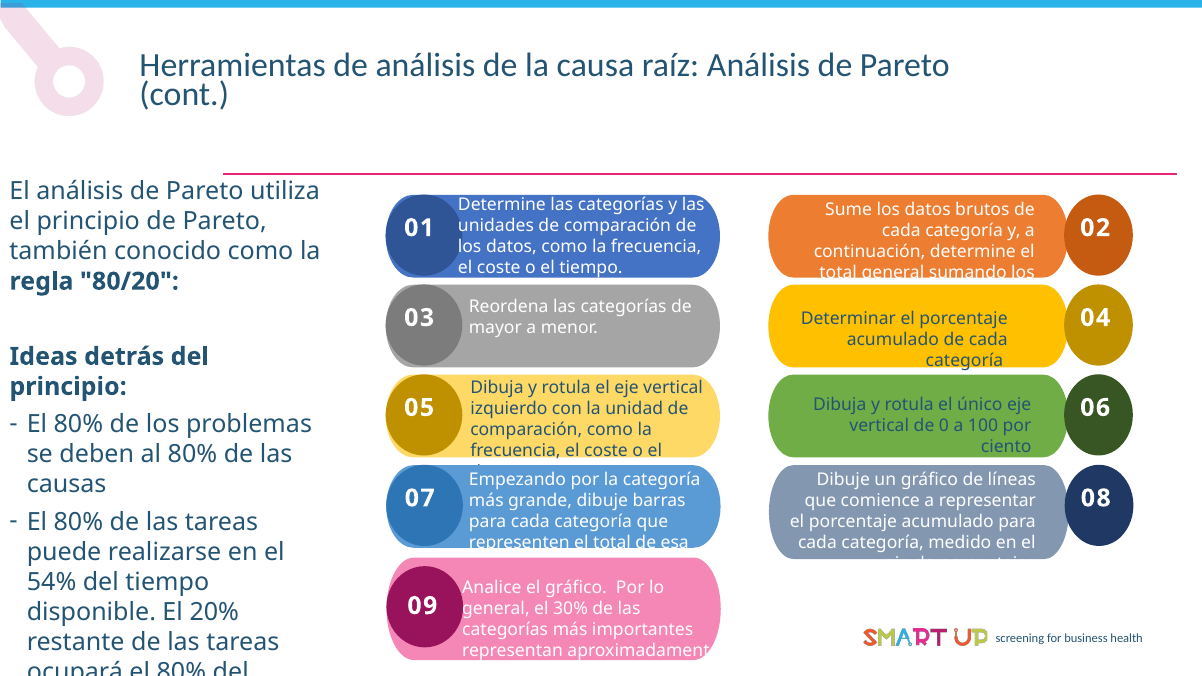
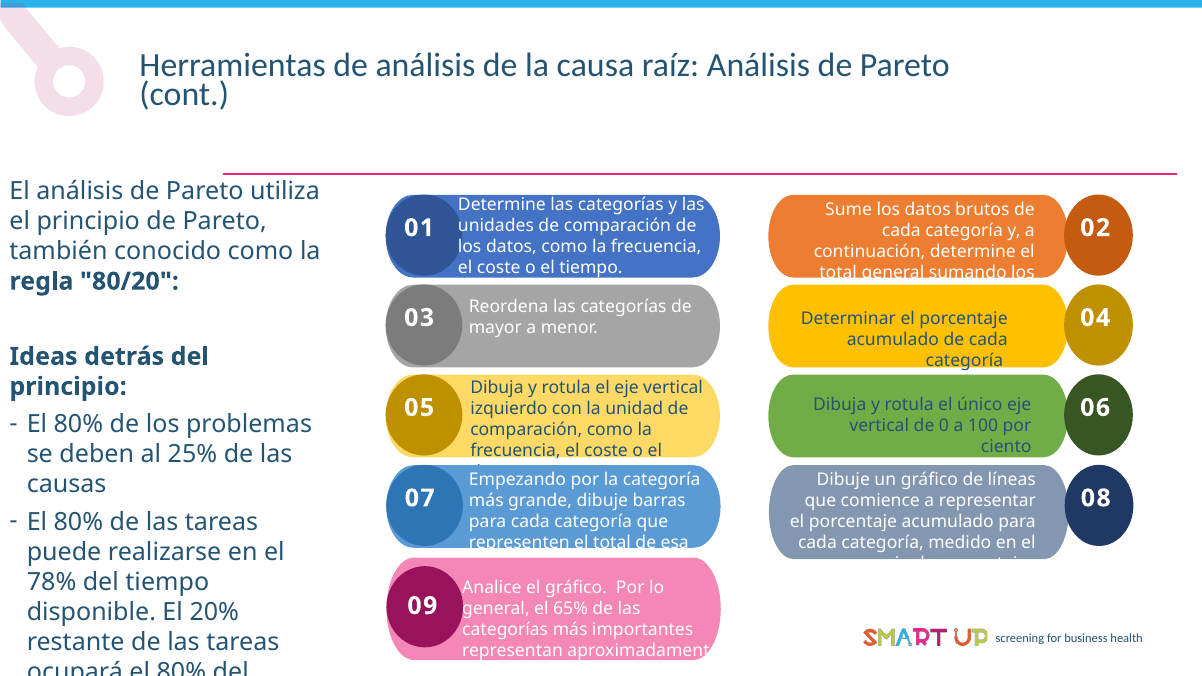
al 80%: 80% -> 25% (192, 454)
54%: 54% -> 78% (52, 582)
30%: 30% -> 65% (571, 608)
